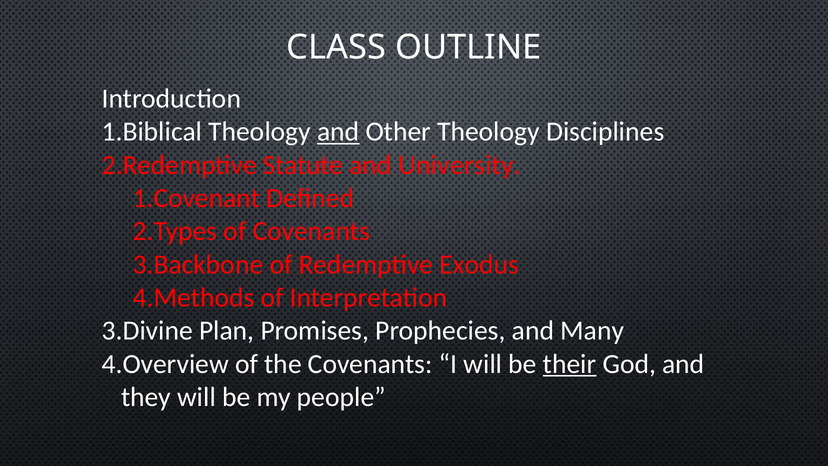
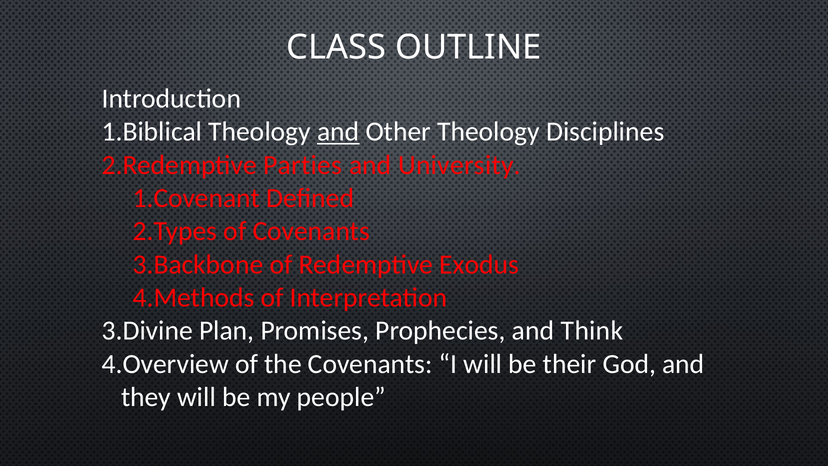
Statute: Statute -> Parties (303, 165)
Many: Many -> Think (592, 331)
their underline: present -> none (570, 364)
